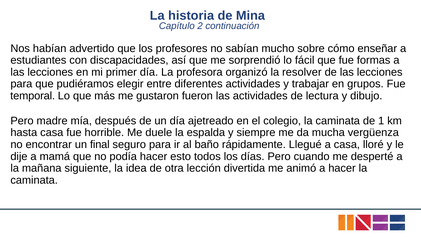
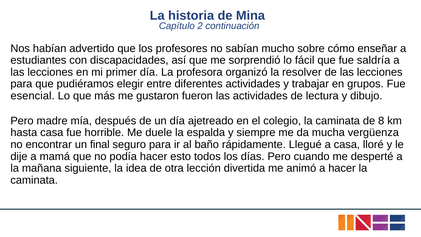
formas: formas -> saldría (374, 60)
temporal: temporal -> esencial (33, 96)
1: 1 -> 8 (381, 121)
